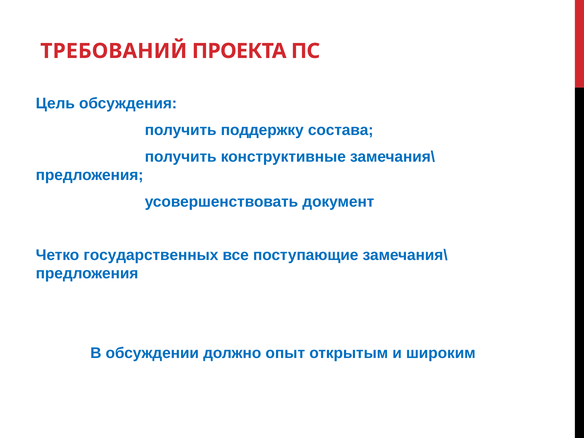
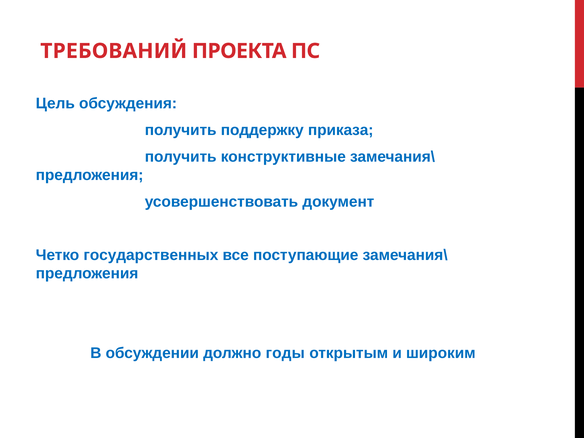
состава: состава -> приказа (341, 130)
опыт: опыт -> годы (285, 353)
